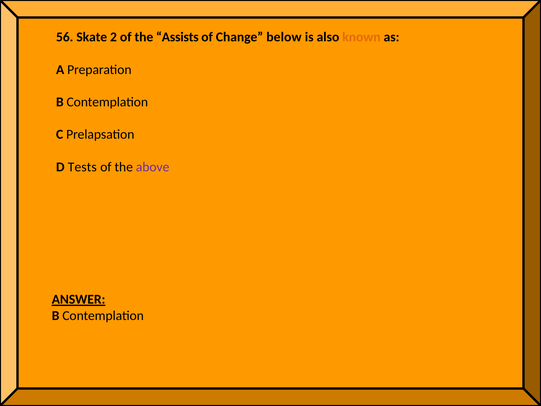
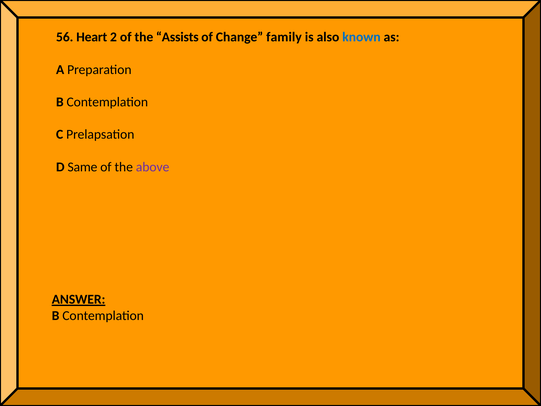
Skate: Skate -> Heart (92, 37)
below: below -> family (284, 37)
known colour: orange -> blue (361, 37)
Tests: Tests -> Same (82, 167)
